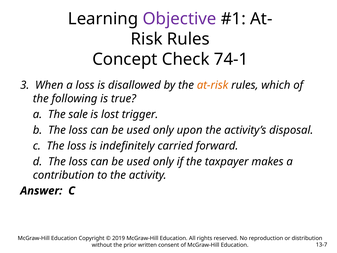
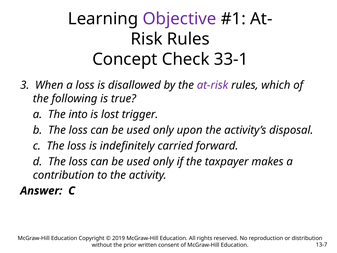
74-1: 74-1 -> 33-1 (231, 59)
at-risk colour: orange -> purple (213, 85)
sale: sale -> into (78, 114)
